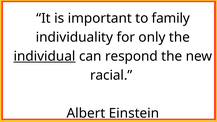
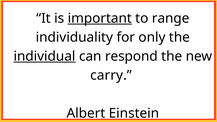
important underline: none -> present (100, 18)
family: family -> range (171, 18)
racial: racial -> carry (111, 75)
